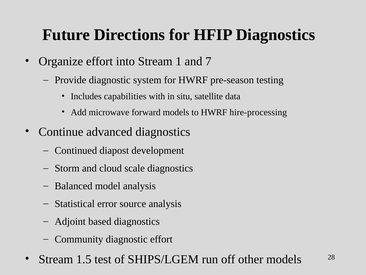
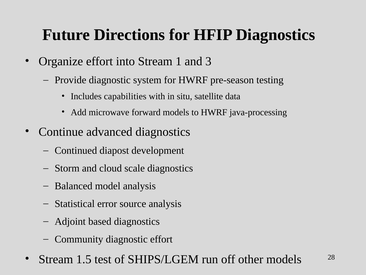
7: 7 -> 3 (208, 61)
hire-processing: hire-processing -> java-processing (258, 112)
